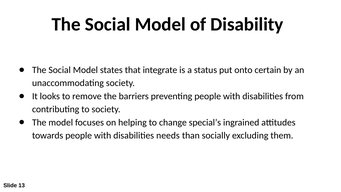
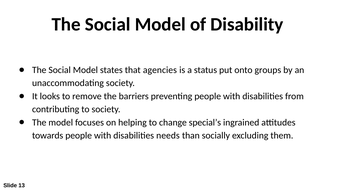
integrate: integrate -> agencies (160, 70)
certain: certain -> groups (268, 70)
